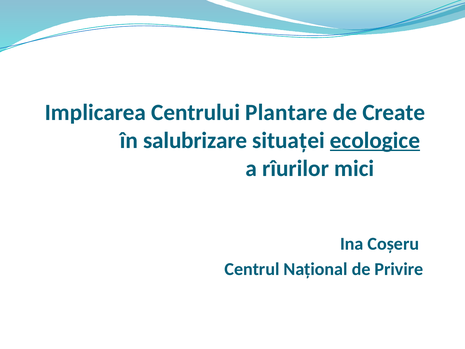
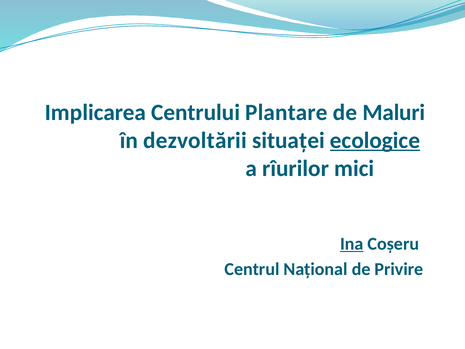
Create: Create -> Maluri (394, 112)
salubrizare: salubrizare -> dezvoltării (195, 140)
Ina underline: none -> present (352, 244)
